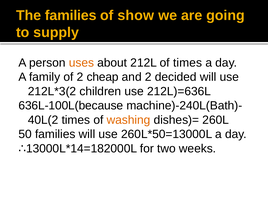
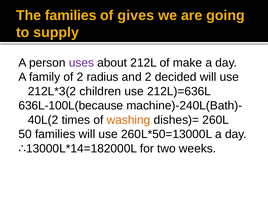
show: show -> gives (136, 15)
uses colour: orange -> purple (81, 63)
of times: times -> make (188, 63)
cheap: cheap -> radius (103, 77)
